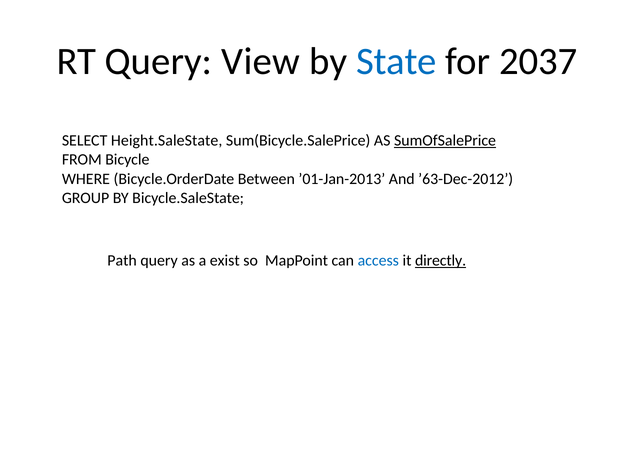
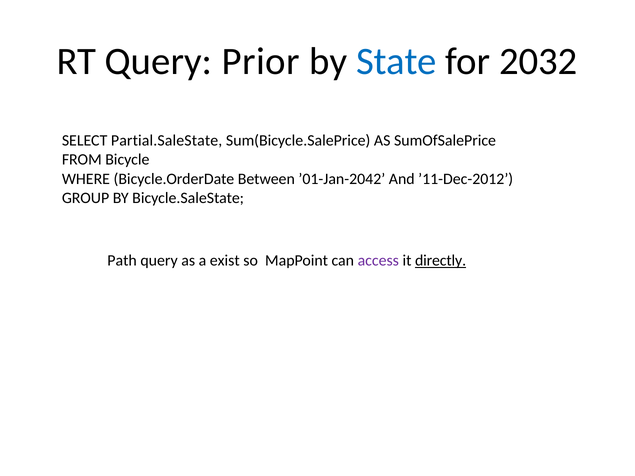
View: View -> Prior (261, 61)
2037: 2037 -> 2032 (538, 61)
Height.SaleState: Height.SaleState -> Partial.SaleState (167, 141)
SumOfSalePrice underline: present -> none (445, 141)
’01-Jan-2013: ’01-Jan-2013 -> ’01-Jan-2042 (342, 179)
’63-Dec-2012: ’63-Dec-2012 -> ’11-Dec-2012 (466, 179)
access colour: blue -> purple (378, 261)
